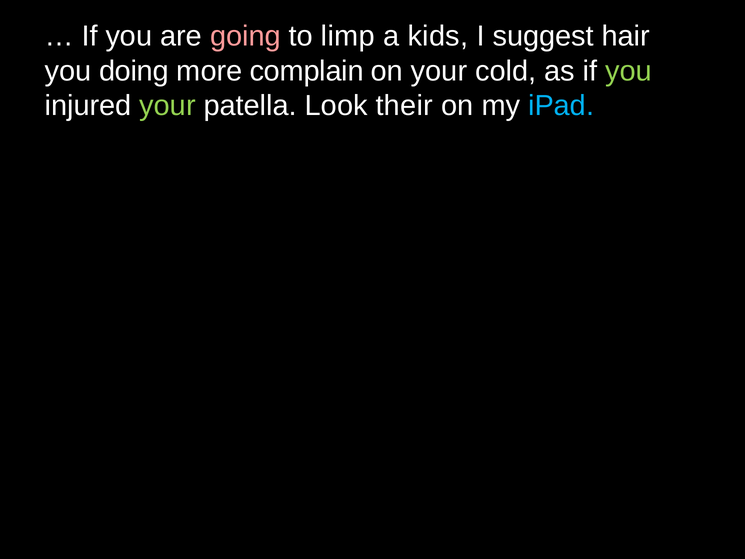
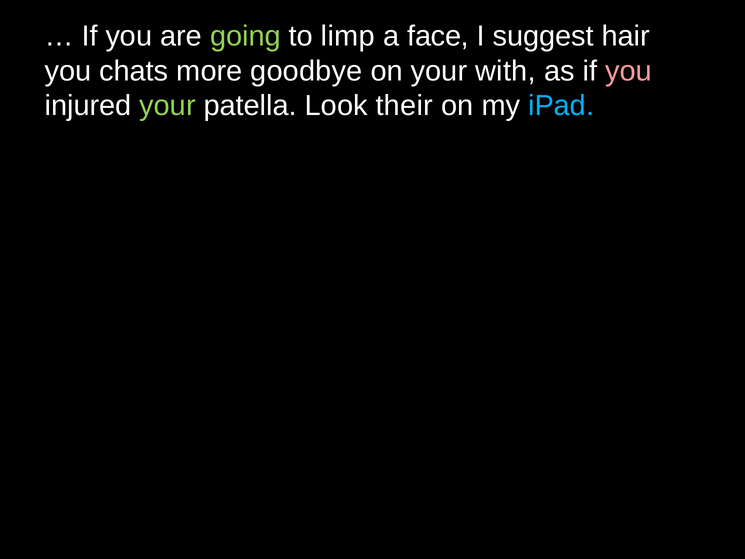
going colour: pink -> light green (245, 36)
kids: kids -> face (438, 36)
doing: doing -> chats (134, 71)
complain: complain -> goodbye (306, 71)
cold: cold -> with (506, 71)
you colour: light green -> pink (628, 71)
